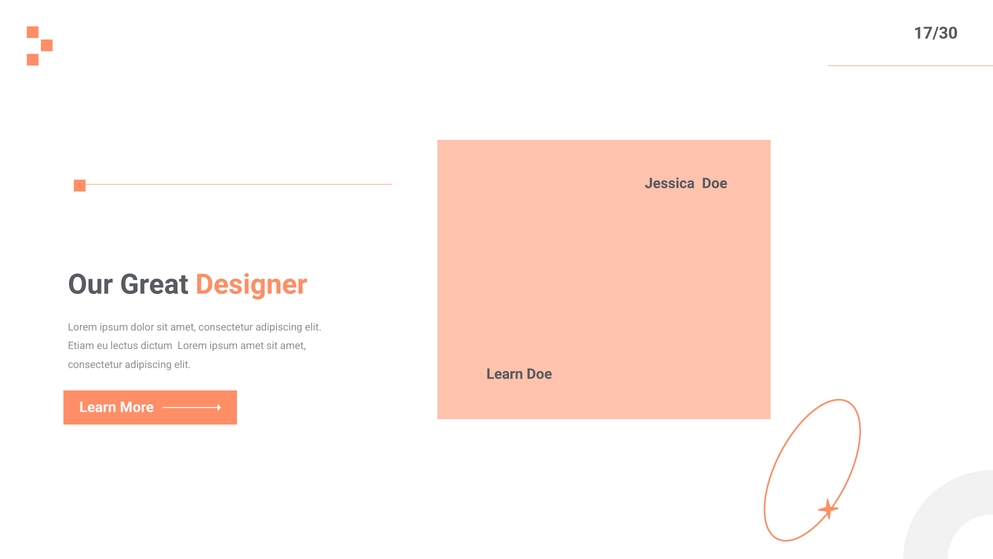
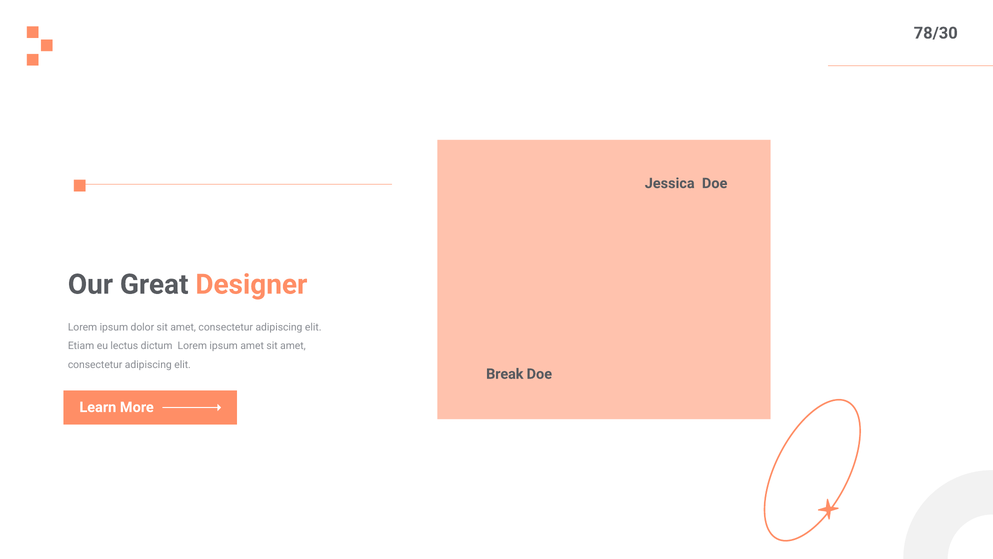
17/30: 17/30 -> 78/30 (936, 33)
Learn: Learn -> Break (505, 374)
